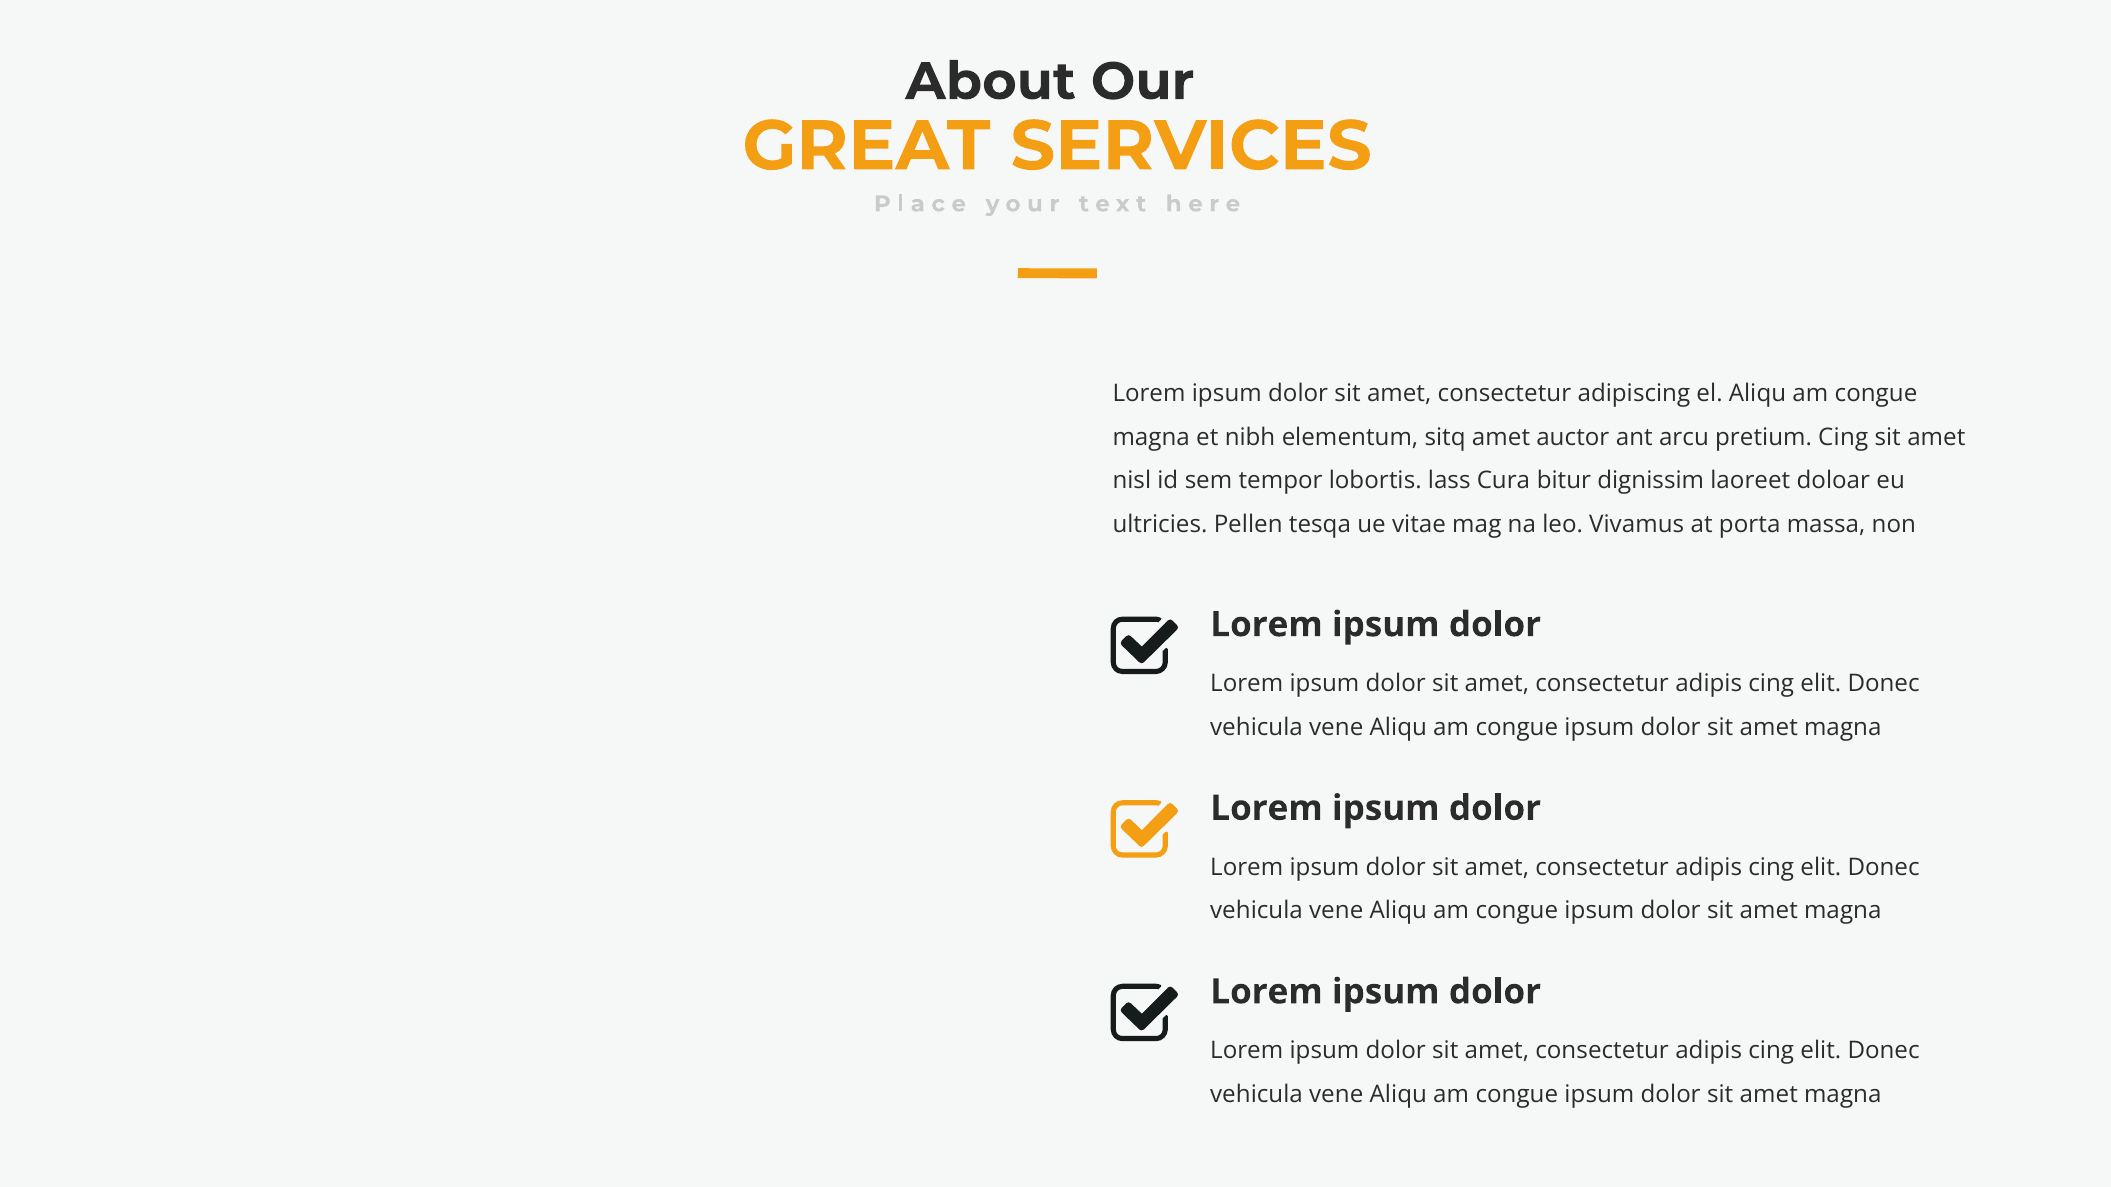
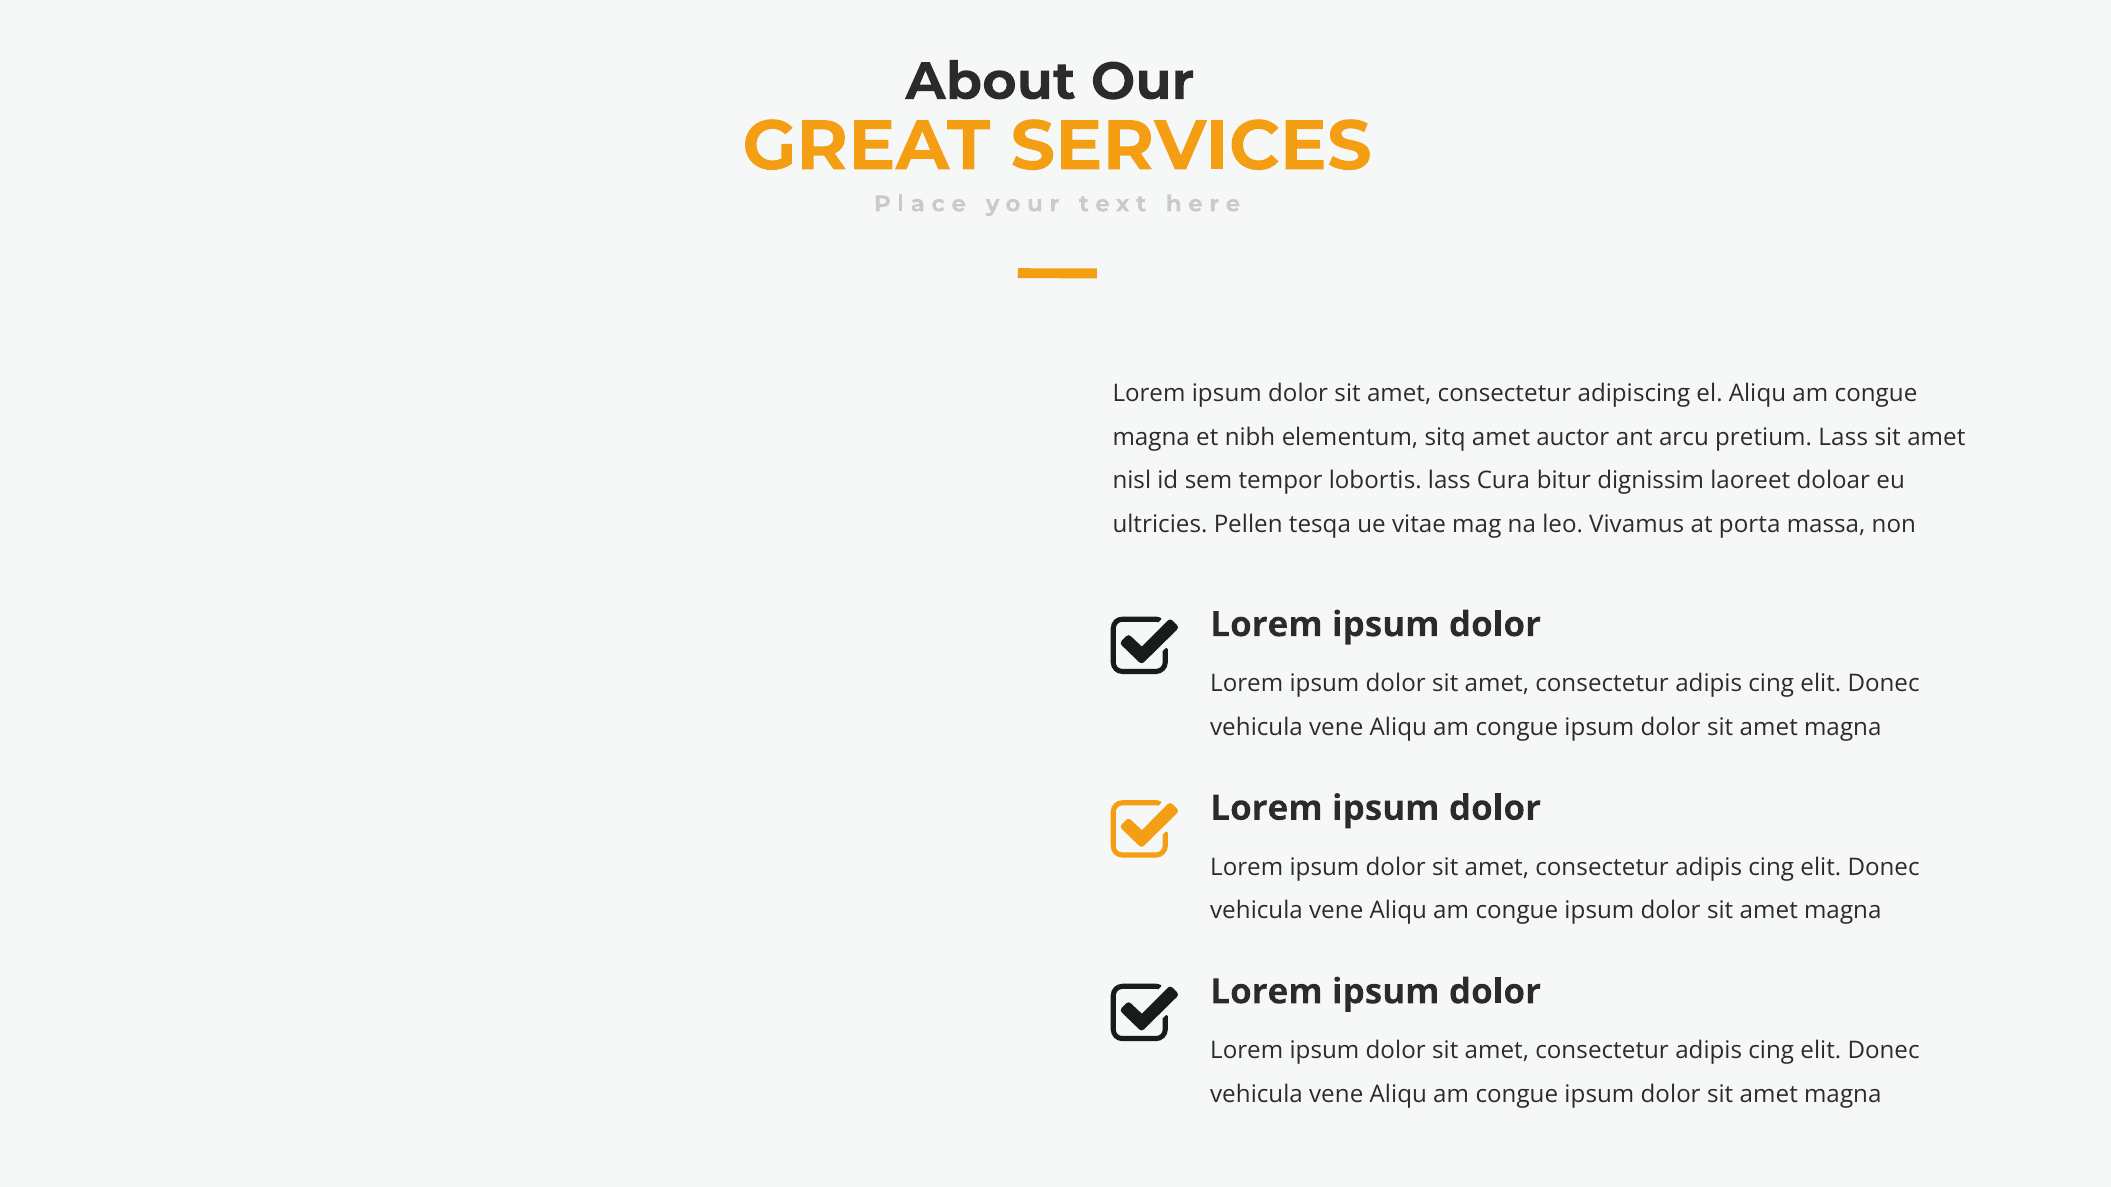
pretium Cing: Cing -> Lass (1843, 438)
